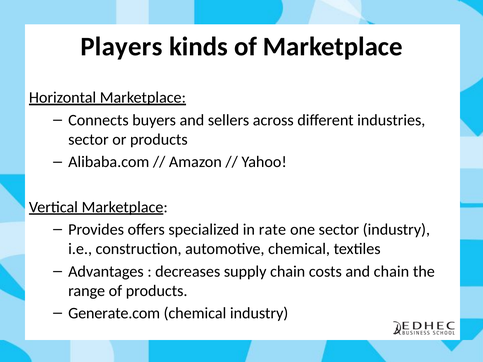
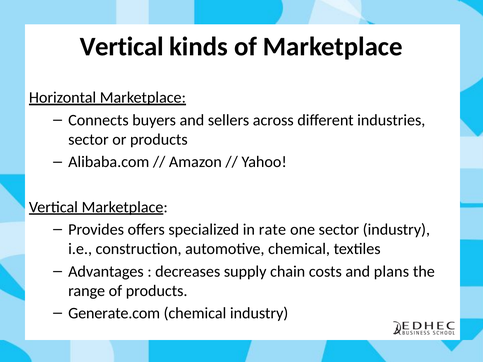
Players: Players -> Vertical (122, 47)
and chain: chain -> plans (391, 272)
